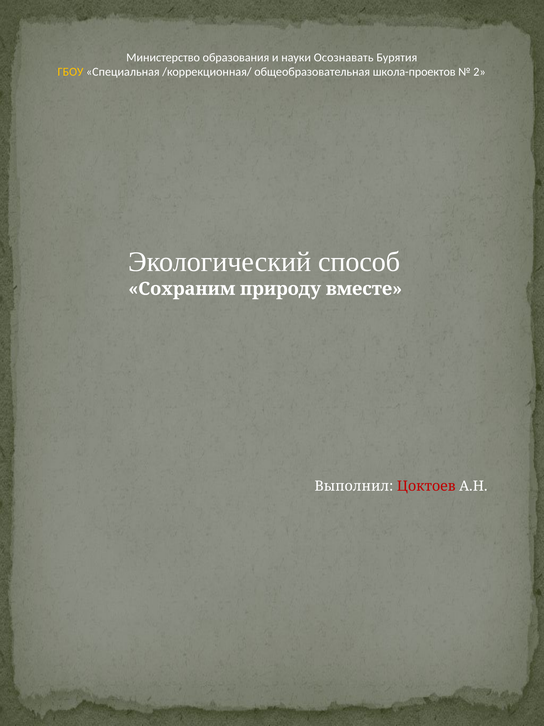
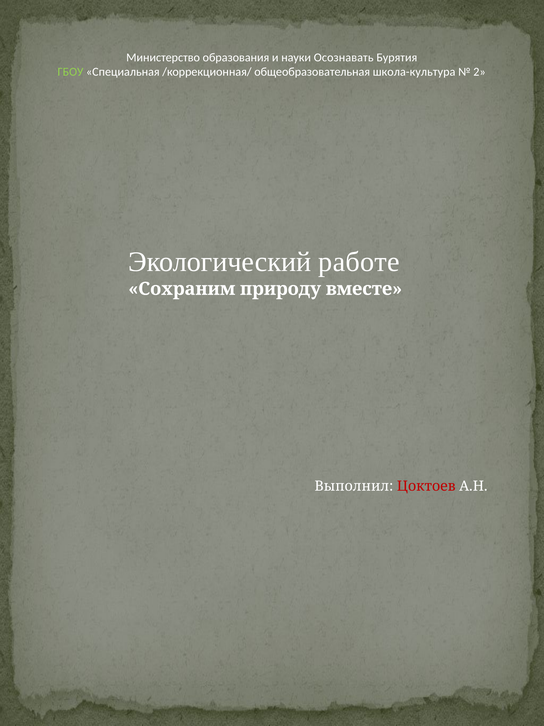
ГБОУ colour: yellow -> light green (71, 72)
школа-проектов: школа-проектов -> школа-культура (414, 72)
способ: способ -> работе (359, 261)
